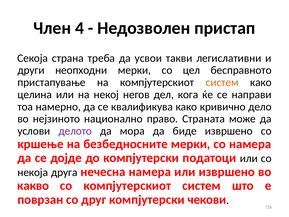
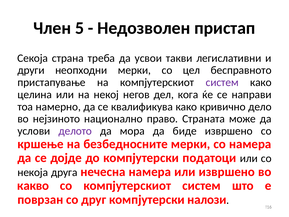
4: 4 -> 5 (80, 28)
систем colour: orange -> purple (222, 82)
чекови: чекови -> налози (207, 199)
